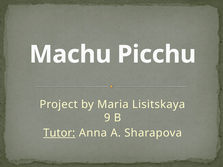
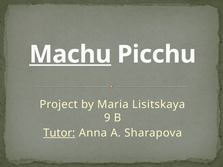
Machu underline: none -> present (70, 54)
